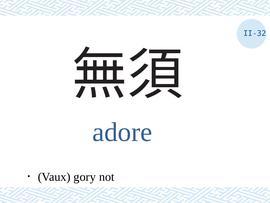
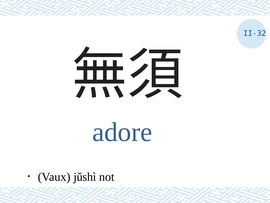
gory: gory -> jǔshì (85, 177)
